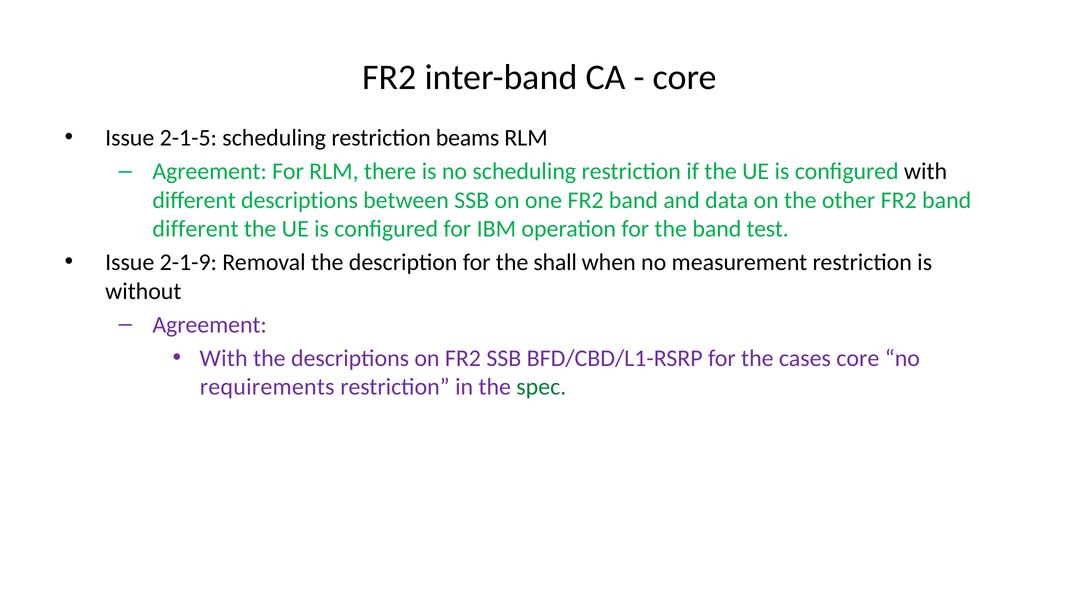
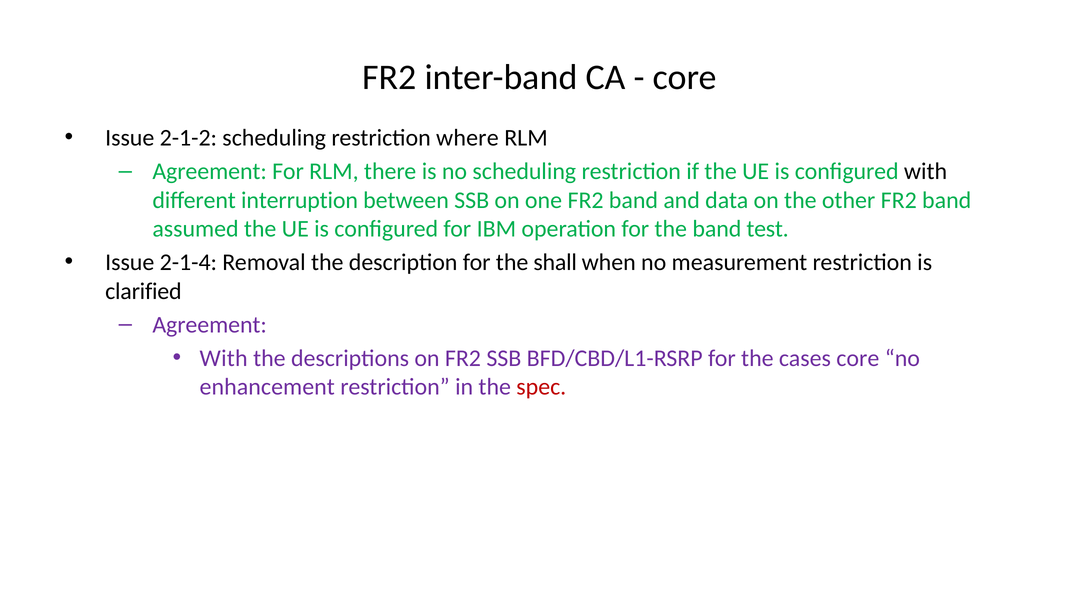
2-1-5: 2-1-5 -> 2-1-2 (188, 138)
beams: beams -> where (467, 138)
different descriptions: descriptions -> interruption (300, 200)
different: different -> assumed (196, 229)
2-1-9: 2-1-9 -> 2-1-4 (188, 262)
without: without -> clarified (143, 291)
requirements: requirements -> enhancement (267, 387)
spec colour: green -> red (541, 387)
